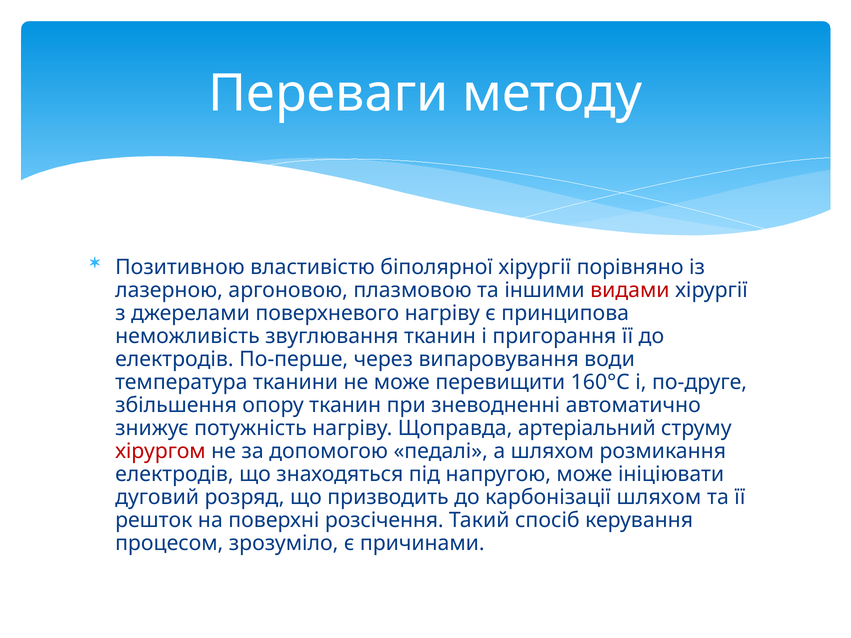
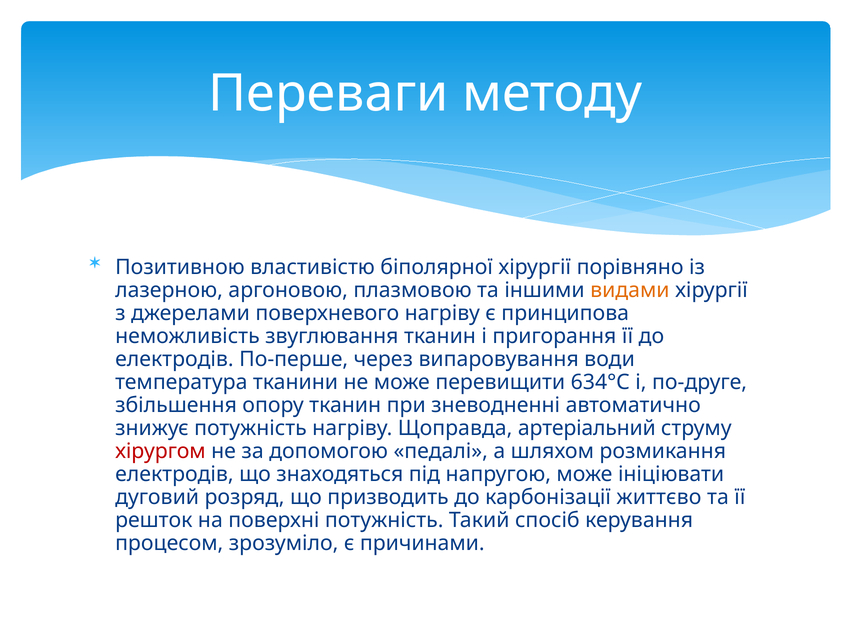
видами colour: red -> orange (630, 290)
160°С: 160°С -> 634°С (600, 382)
карбонізації шляхом: шляхом -> життєво (659, 497)
поверхні розсічення: розсічення -> потужність (384, 520)
